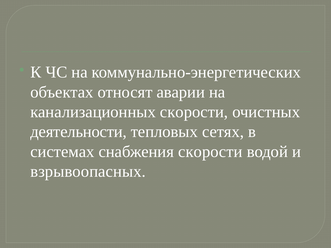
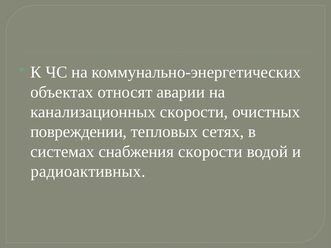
деятельности: деятельности -> повреждении (79, 132)
взрывоопасных: взрывоопасных -> радиоактивных (88, 172)
